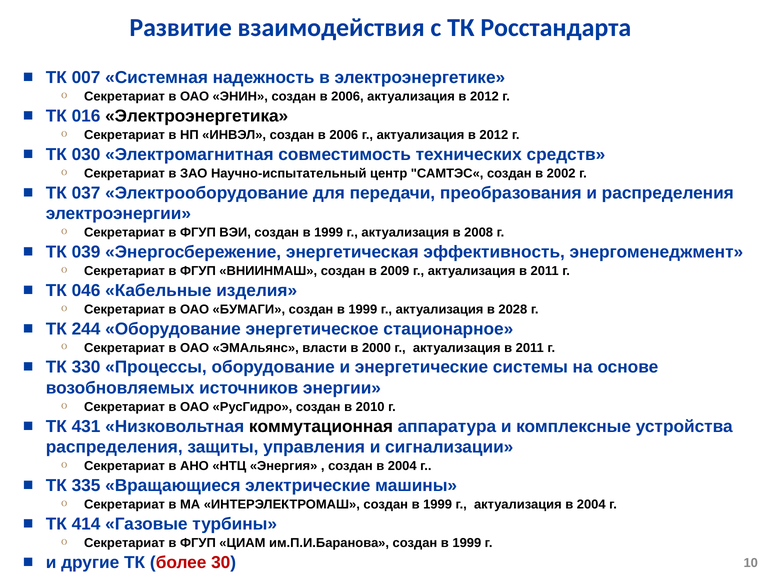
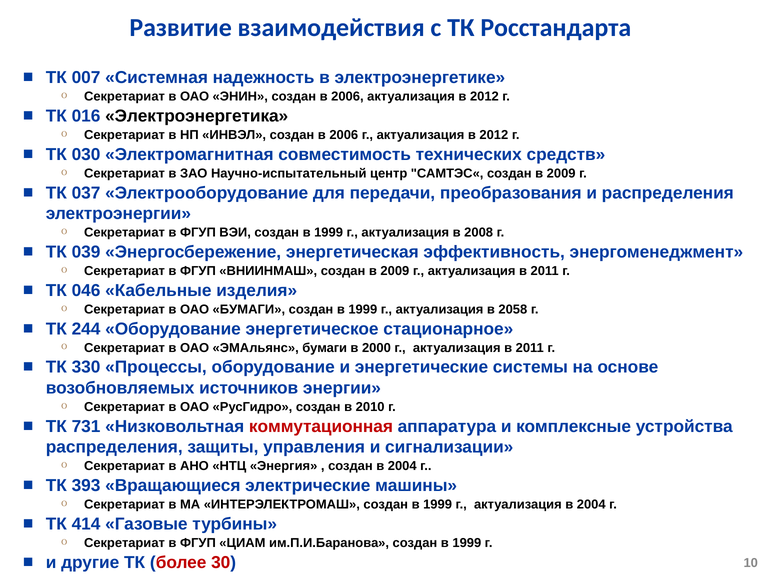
САМТЭС« создан в 2002: 2002 -> 2009 (561, 174)
2028: 2028 -> 2058 (513, 310)
ЭМАльянс власти: власти -> бумаги (325, 348)
431: 431 -> 731 (86, 427)
коммутационная colour: black -> red (321, 427)
335: 335 -> 393 (86, 486)
